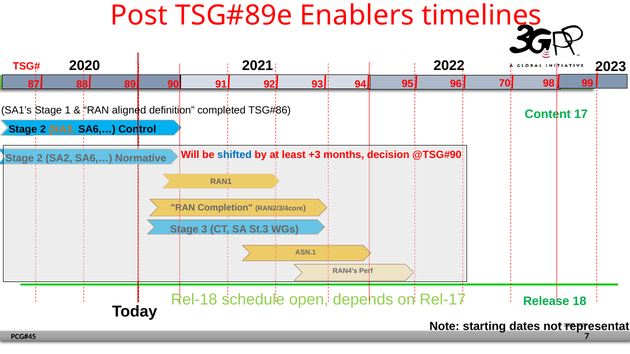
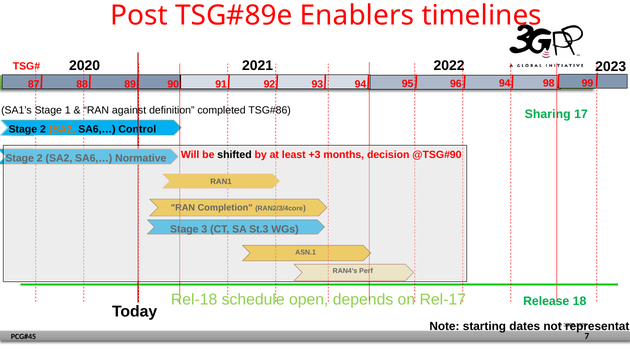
96 70: 70 -> 94 (505, 83)
aligned: aligned -> against (129, 110)
Content: Content -> Sharing (548, 115)
shifted colour: blue -> black (235, 155)
